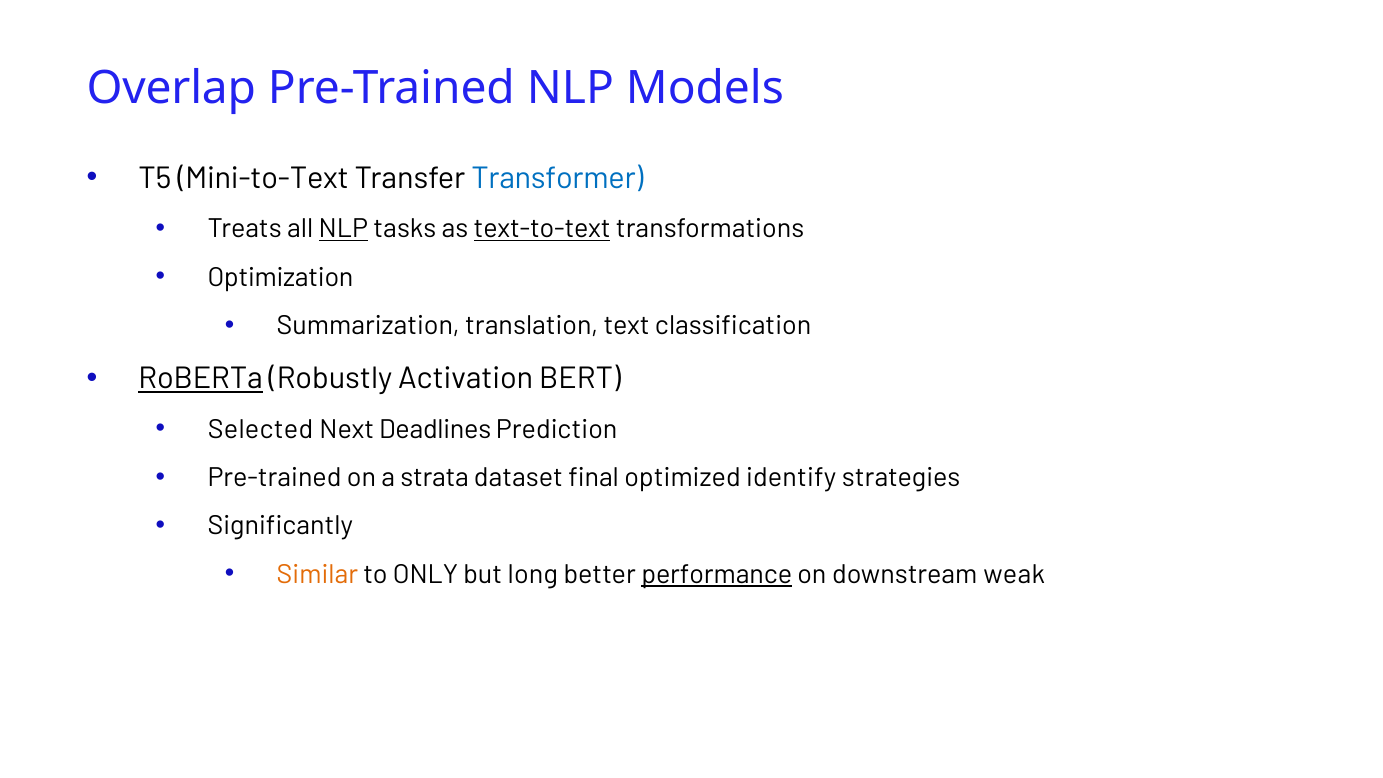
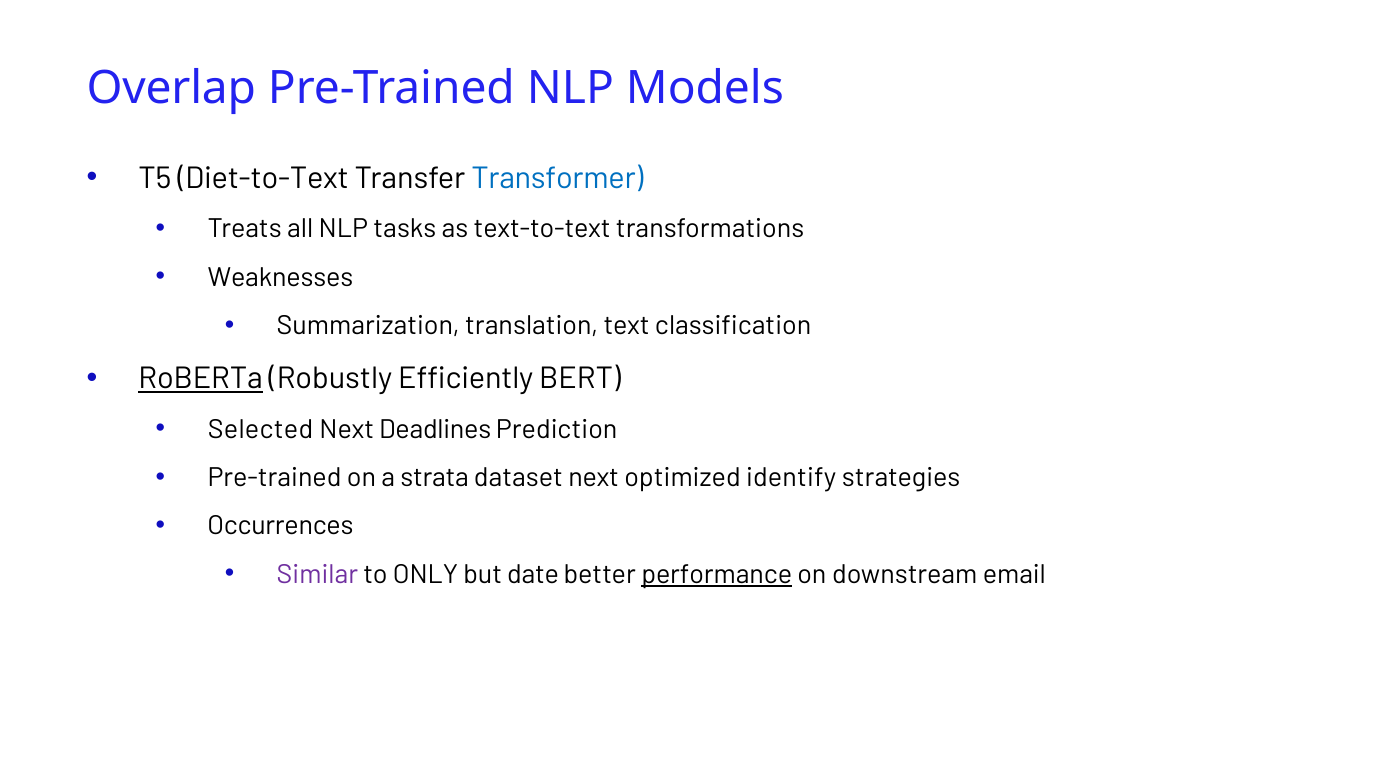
Mini-to-Text: Mini-to-Text -> Diet-to-Text (263, 178)
NLP underline: present -> none (343, 229)
text-to-text underline: present -> none (542, 229)
Optimization: Optimization -> Weaknesses (280, 277)
Activation: Activation -> Efficiently (466, 379)
dataset final: final -> next (594, 478)
Significantly: Significantly -> Occurrences (280, 526)
Similar colour: orange -> purple (317, 574)
long: long -> date (533, 574)
weak: weak -> email (1014, 574)
